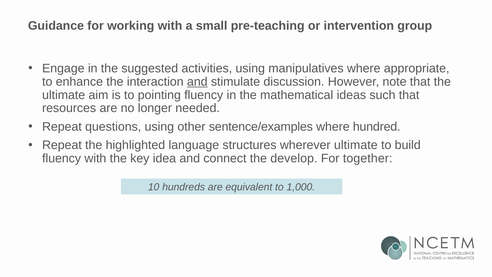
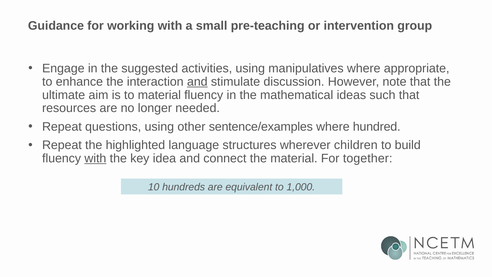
to pointing: pointing -> material (159, 95)
wherever ultimate: ultimate -> children (356, 145)
with underline: none -> present (95, 158)
the develop: develop -> material (294, 158)
